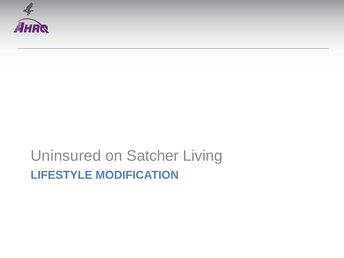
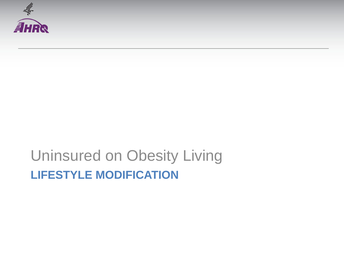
Satcher: Satcher -> Obesity (153, 156)
